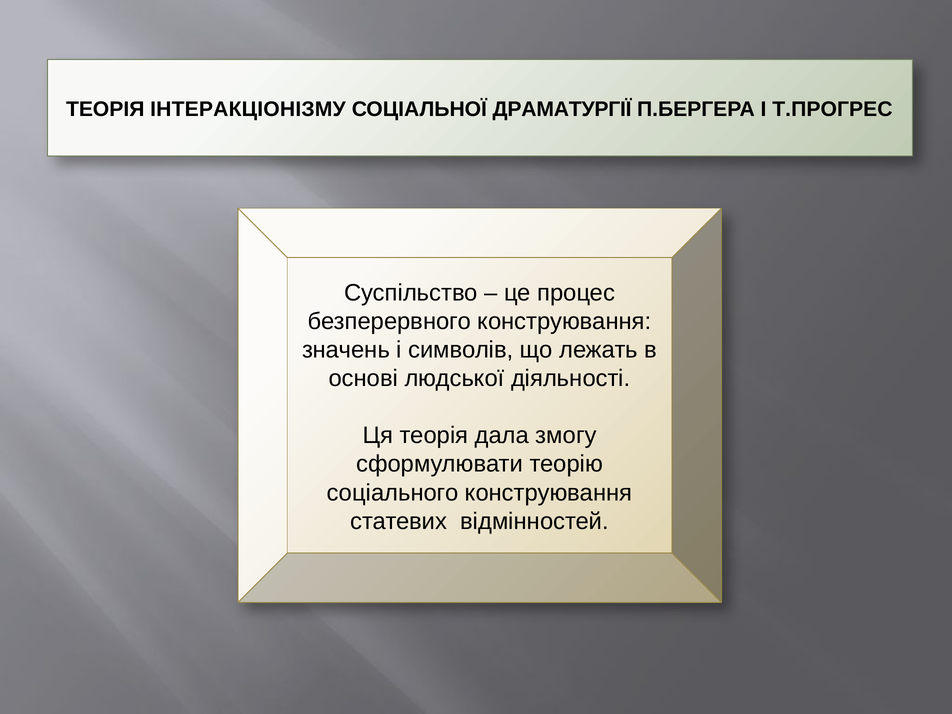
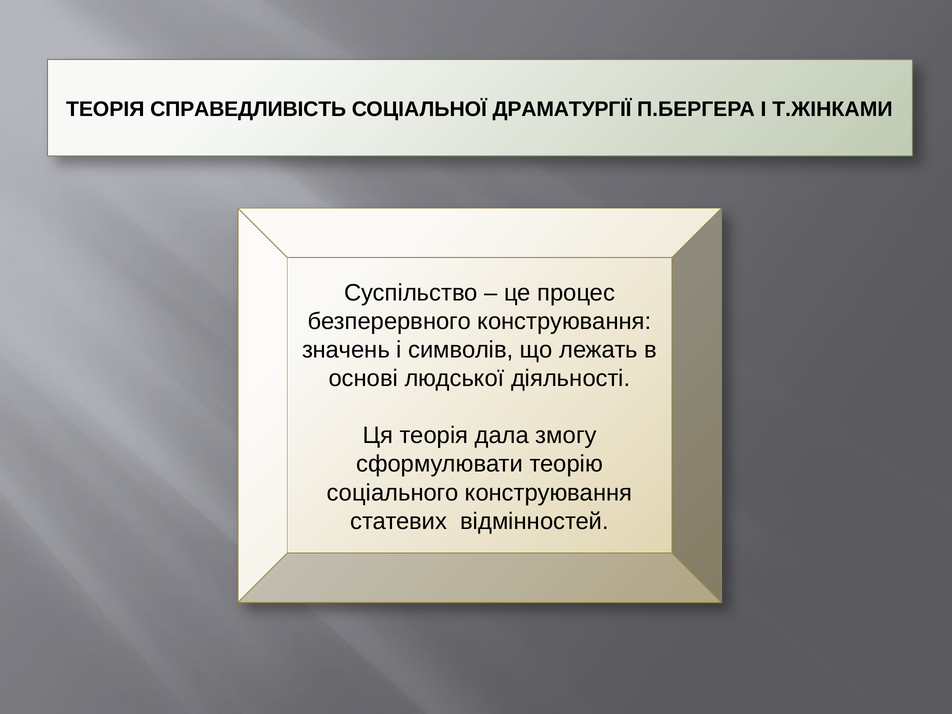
ІНТЕРАКЦІОНІЗМУ: ІНТЕРАКЦІОНІЗМУ -> СПРАВЕДЛИВІСТЬ (248, 109)
Т.ПРОГРЕС: Т.ПРОГРЕС -> Т.ЖІНКАМИ (832, 109)
